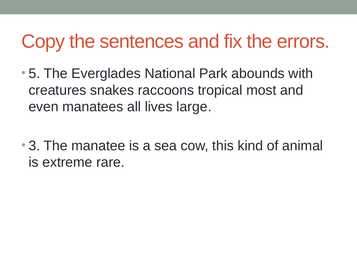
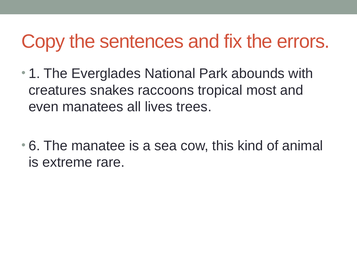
5: 5 -> 1 (34, 74)
large: large -> trees (194, 107)
3: 3 -> 6 (34, 146)
